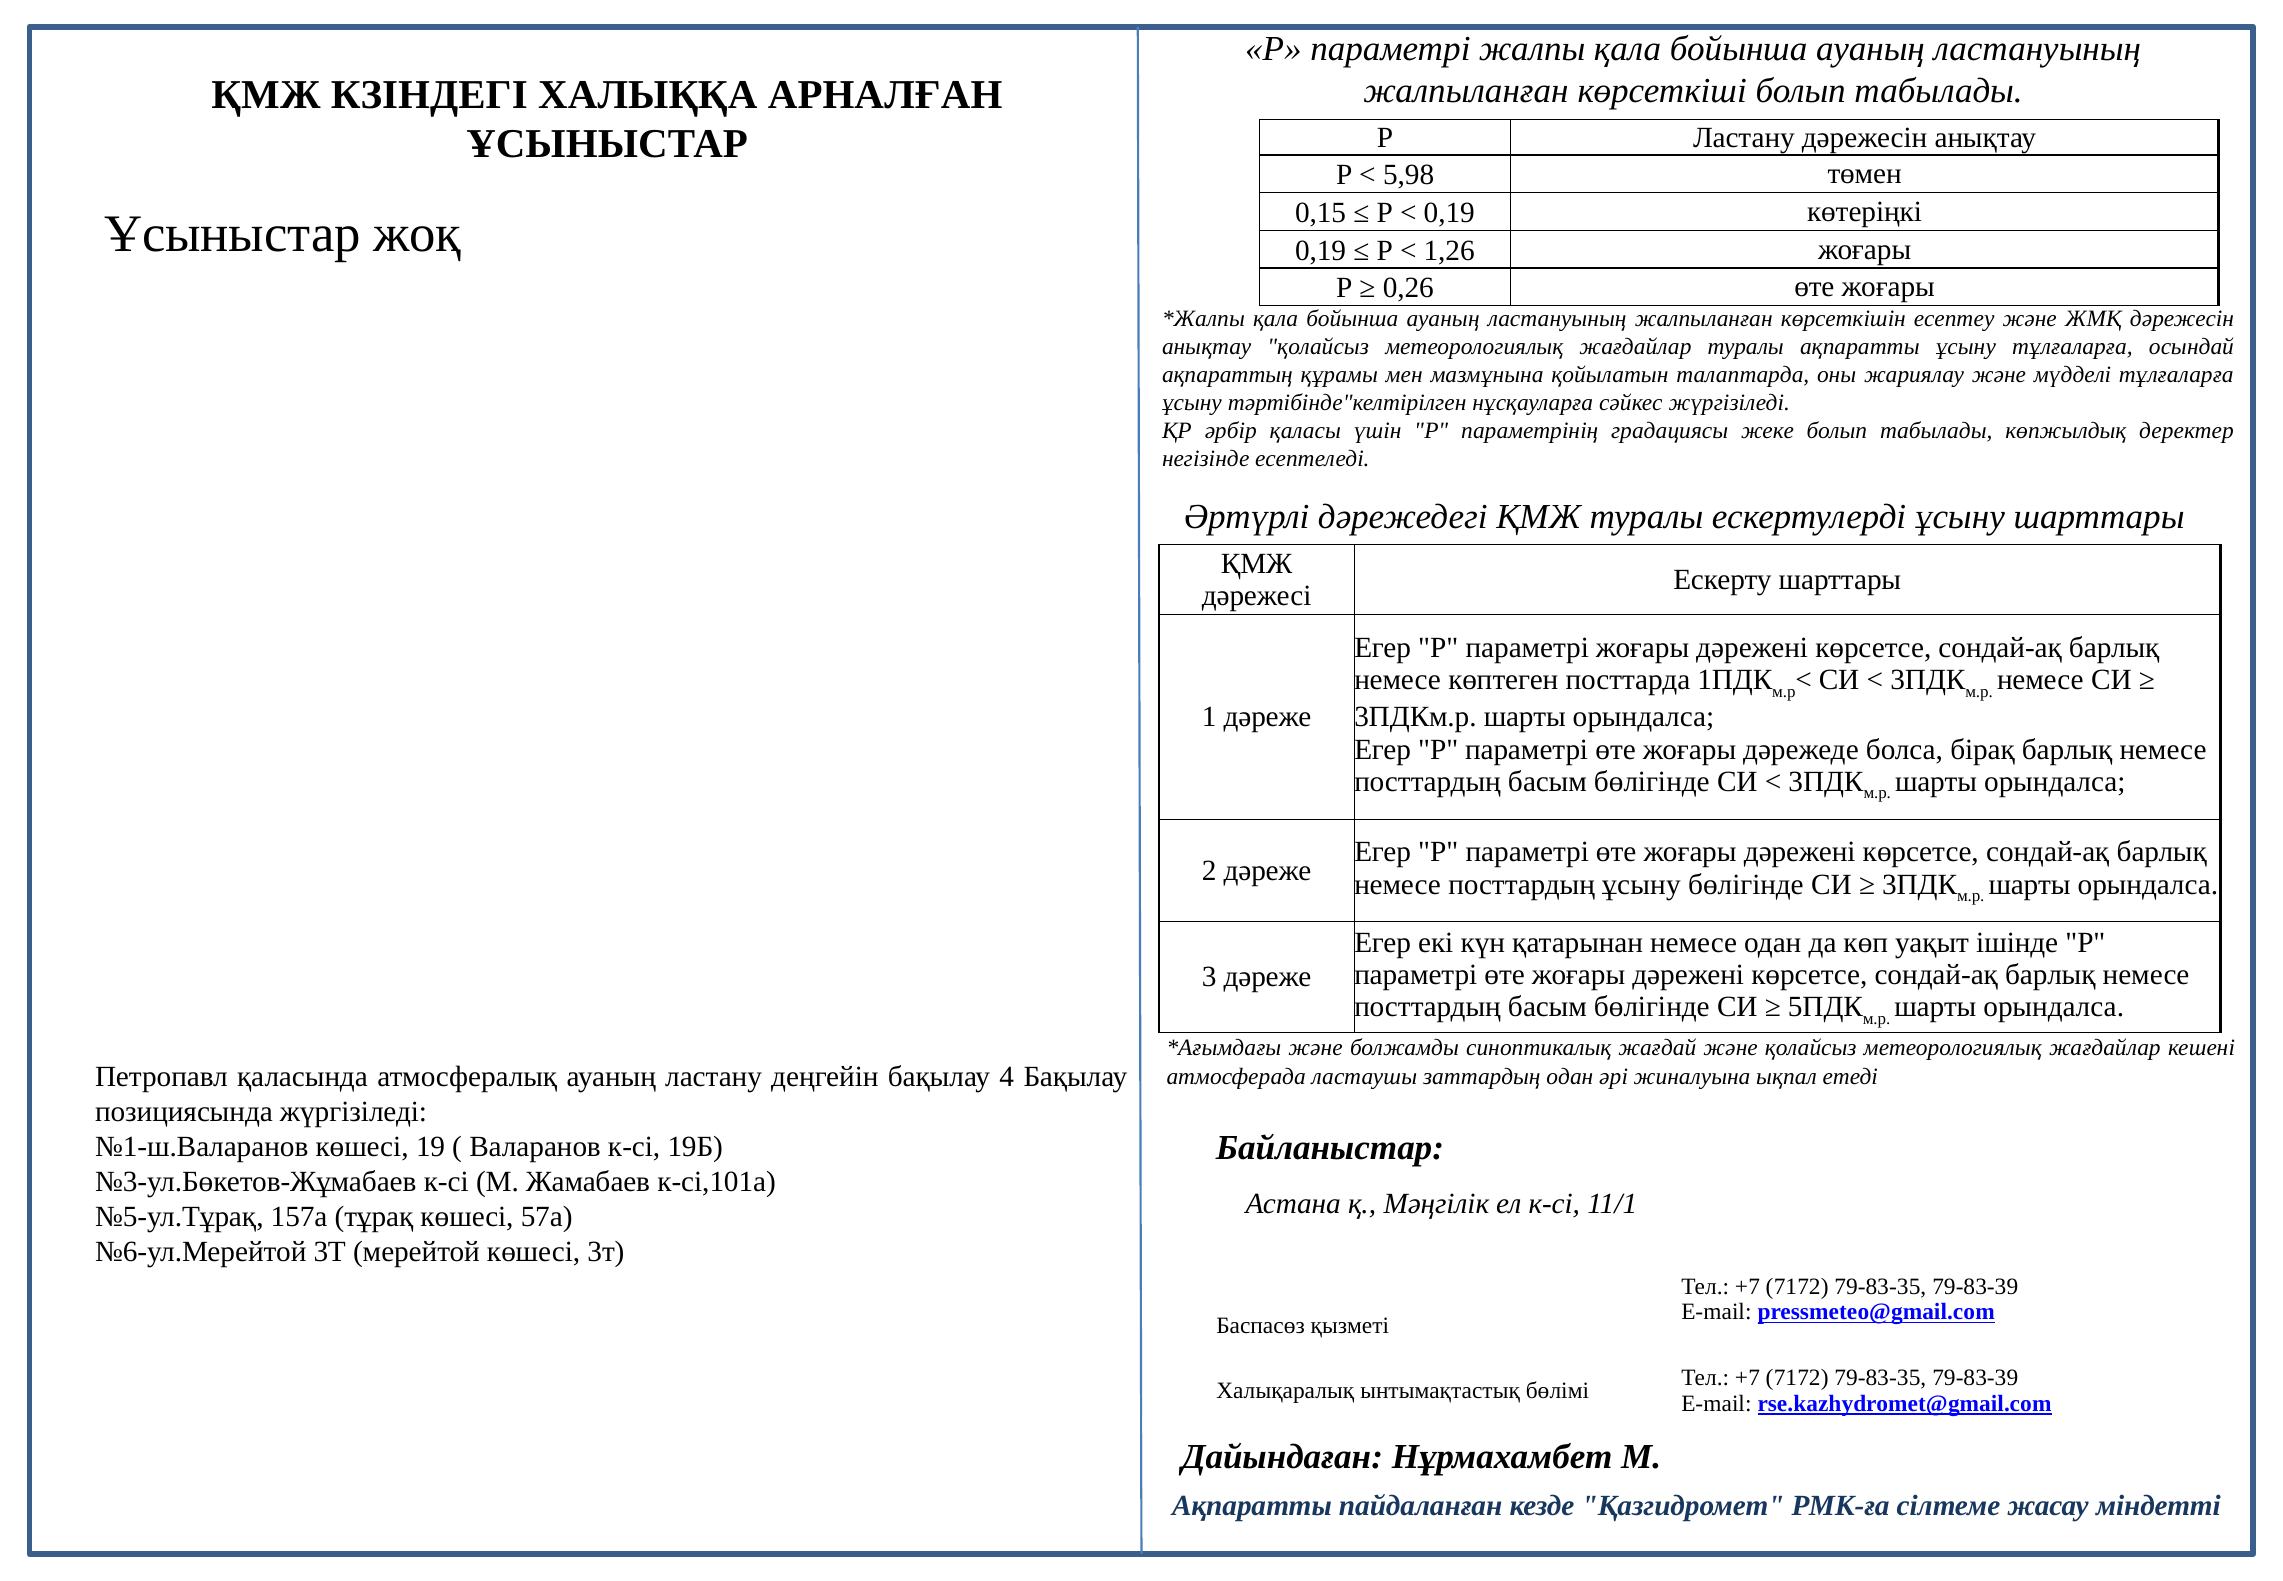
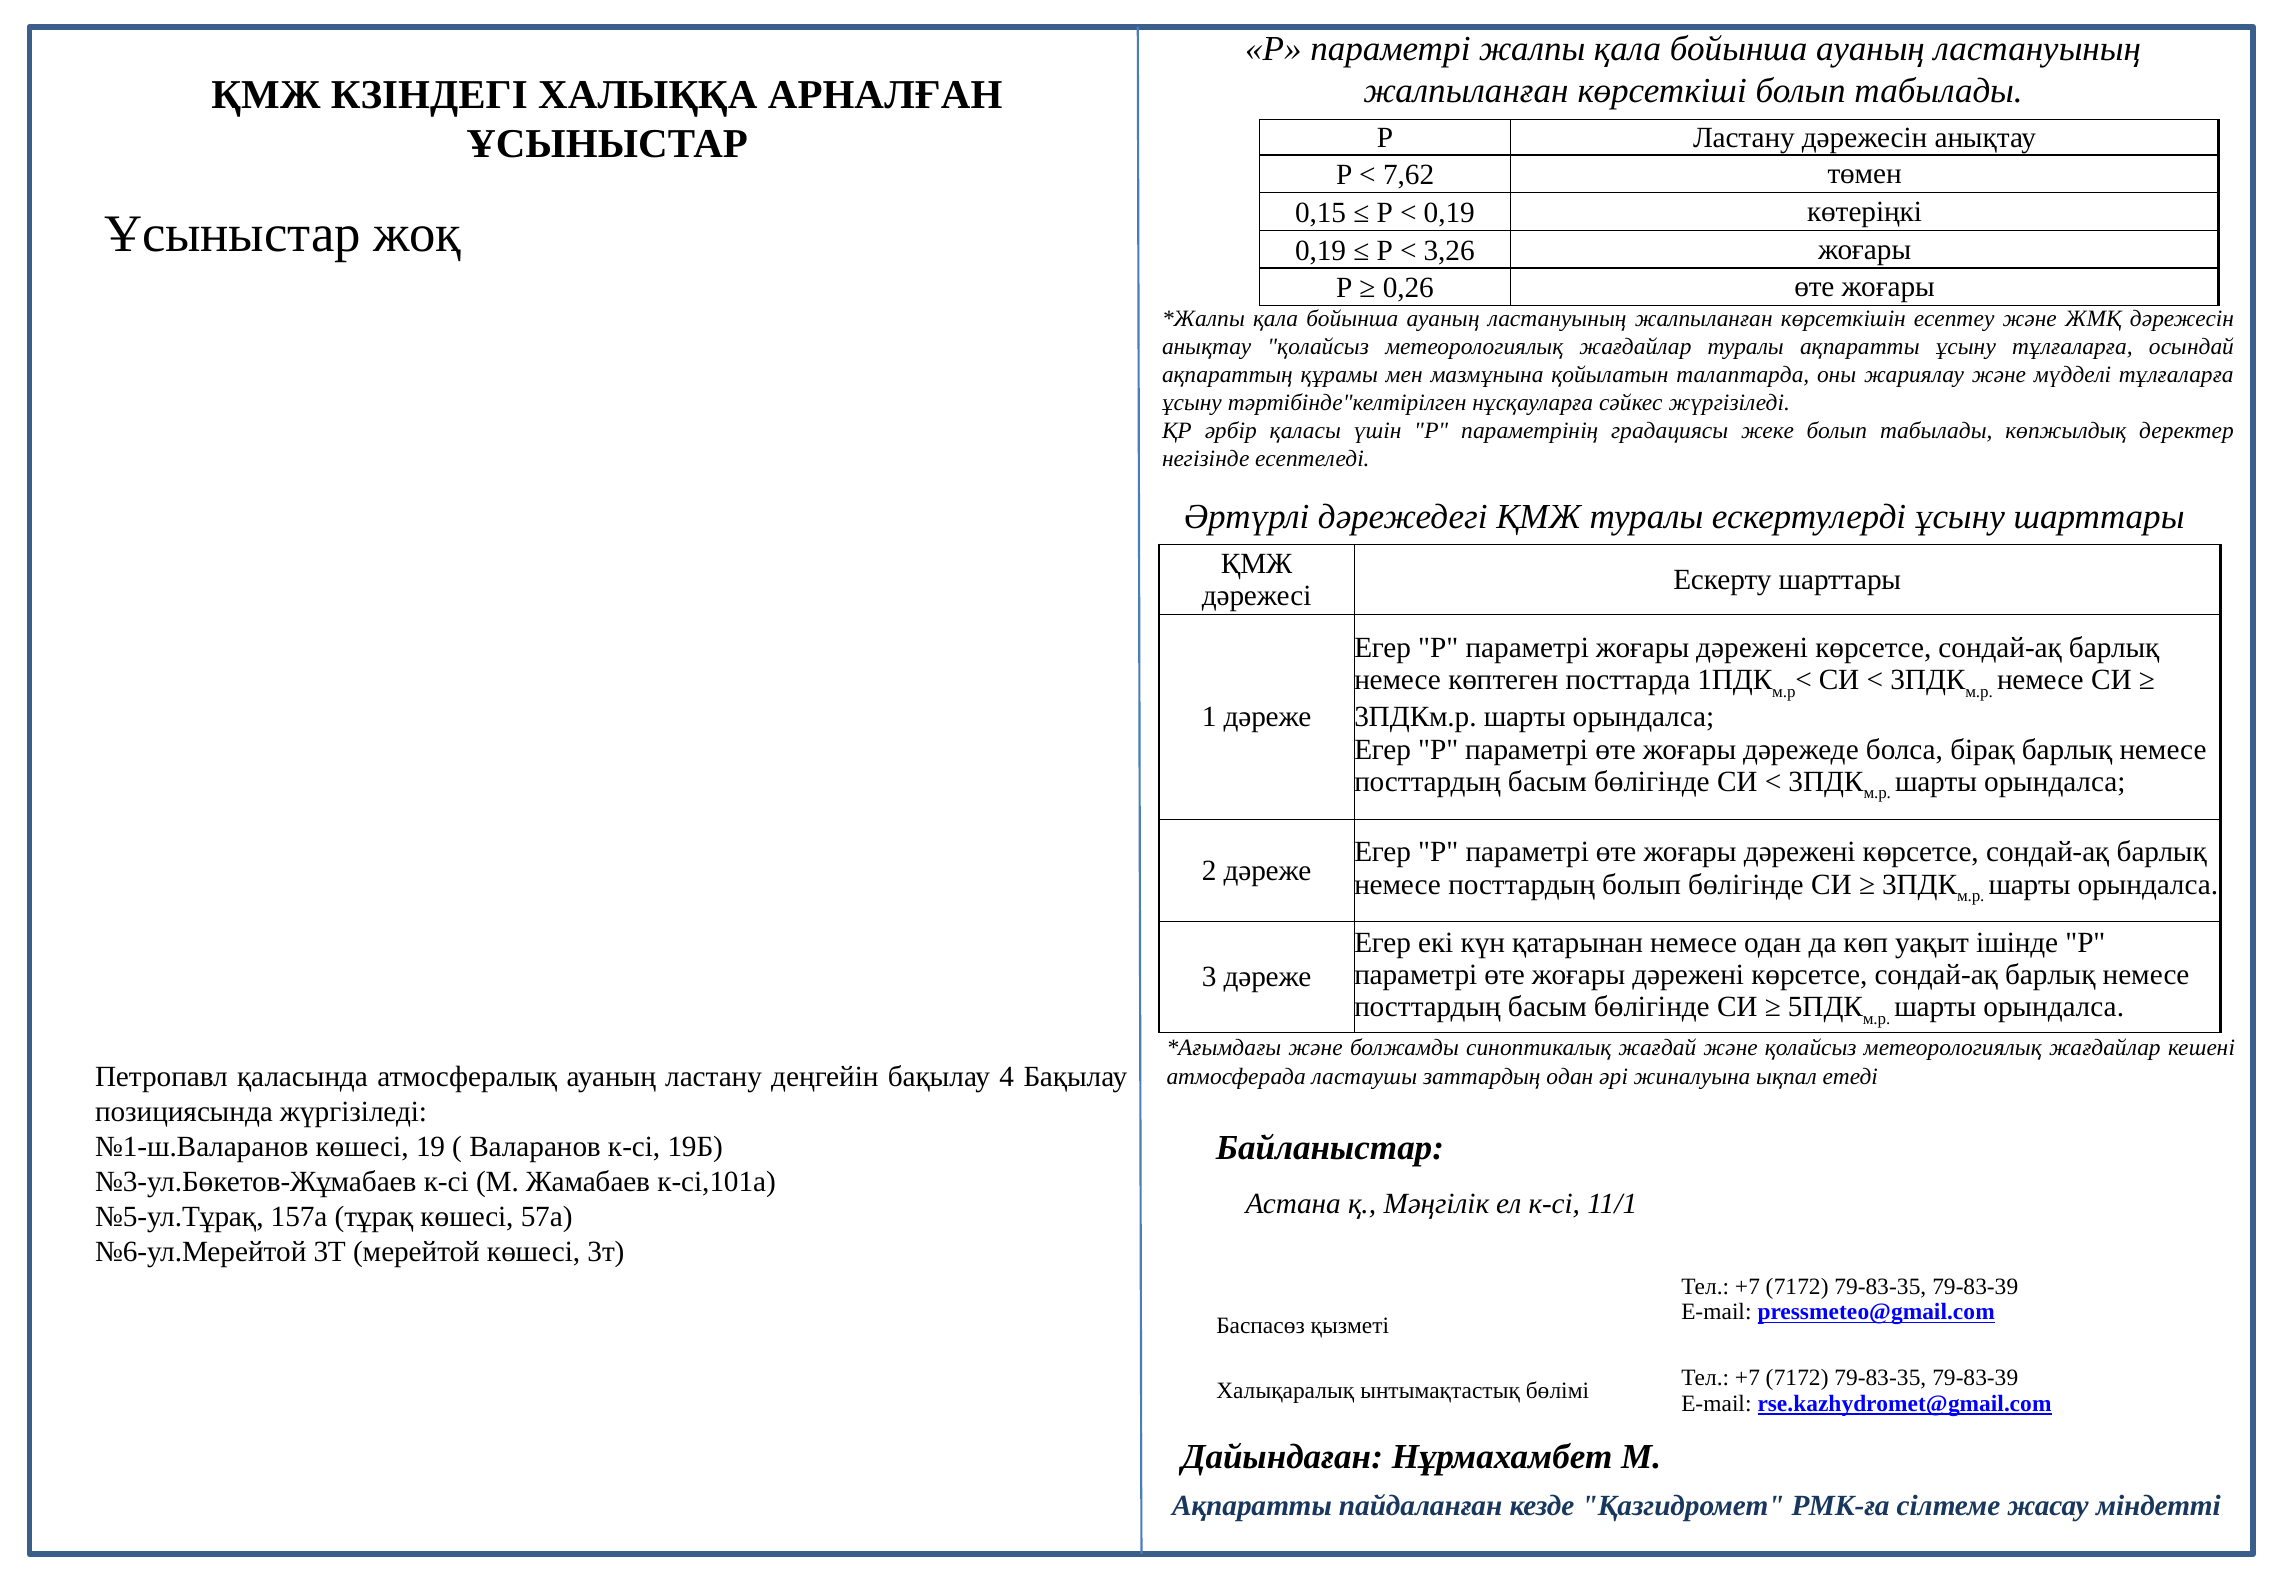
5,98: 5,98 -> 7,62 (1409, 175)
1,26: 1,26 -> 3,26 (1449, 251)
посттардың ұсыну: ұсыну -> болып (1642, 884)
